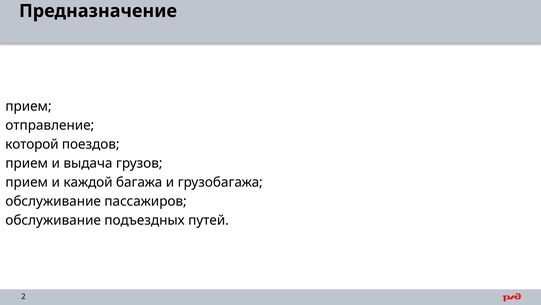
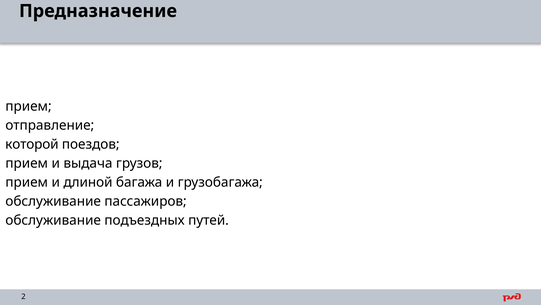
каждой: каждой -> длиной (88, 182)
